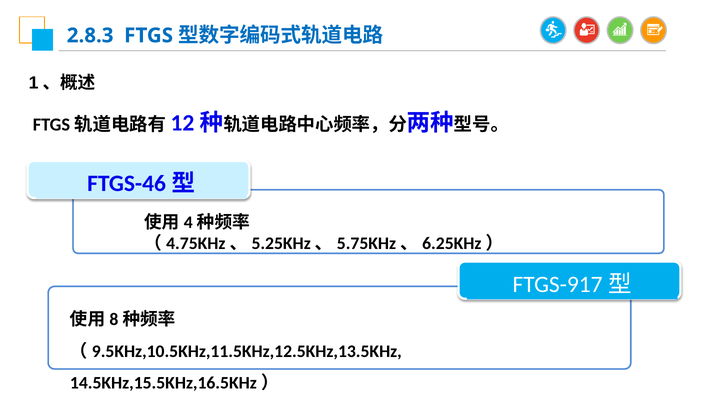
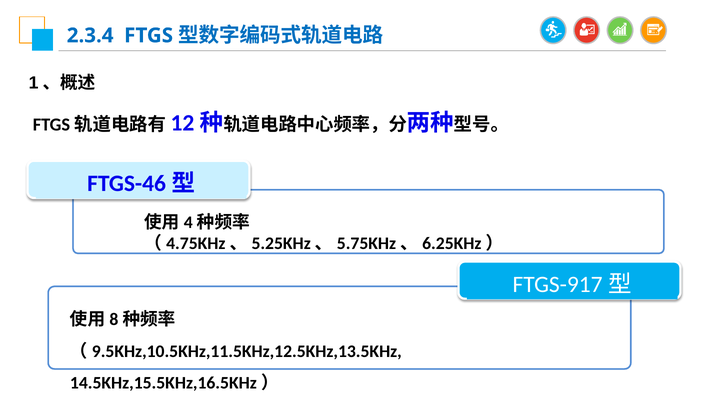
2.8.3: 2.8.3 -> 2.3.4 (90, 36)
